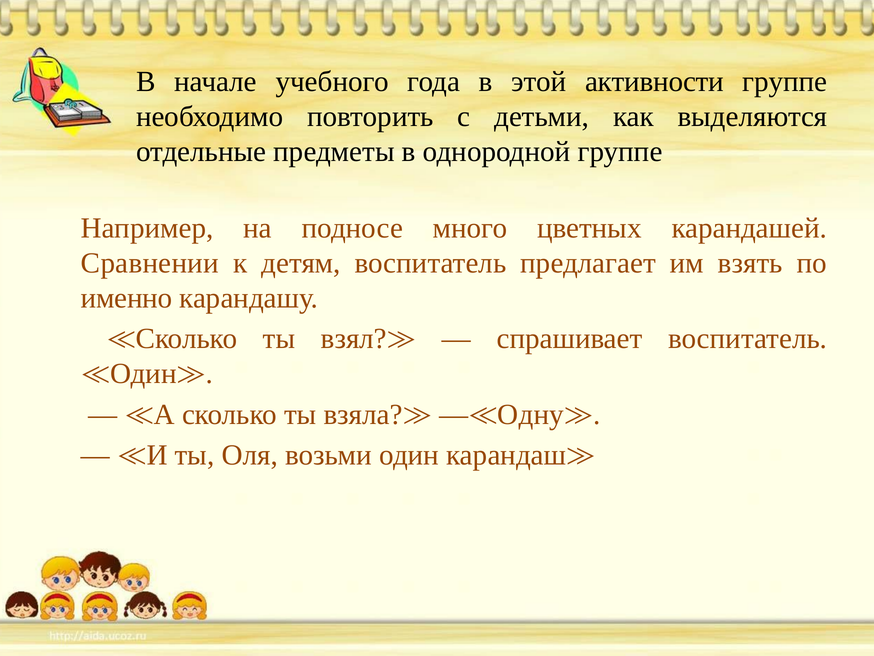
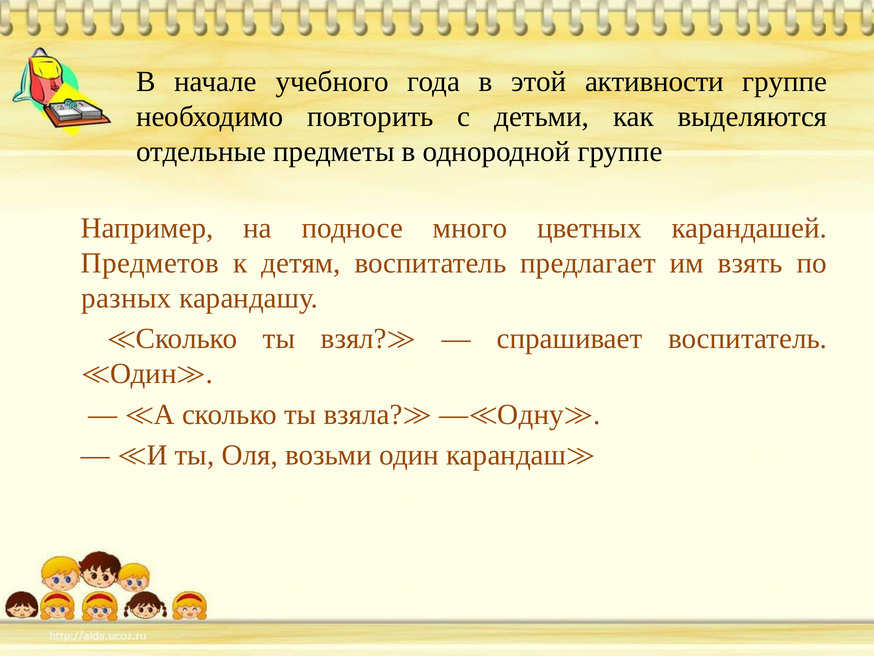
Сравнении: Сравнении -> Предметов (150, 263)
именно: именно -> разных (126, 298)
